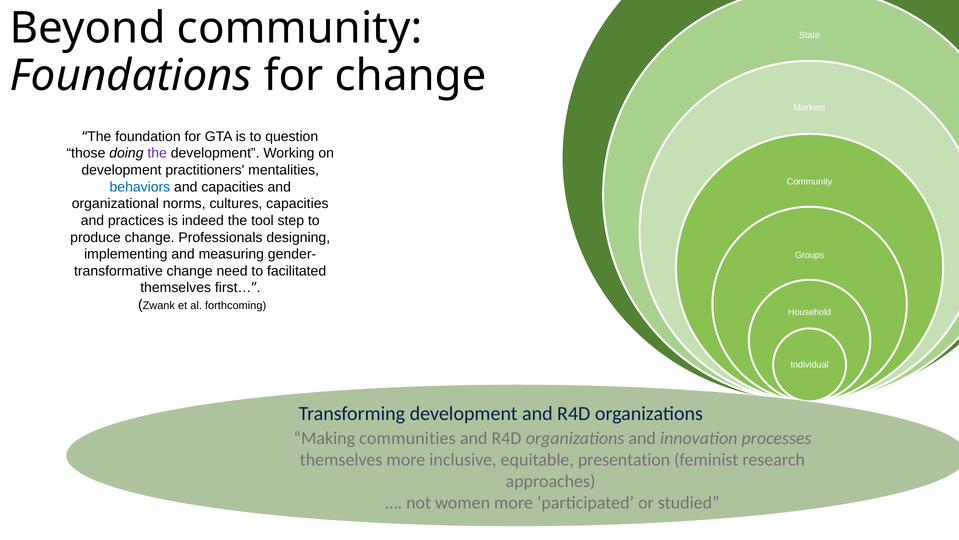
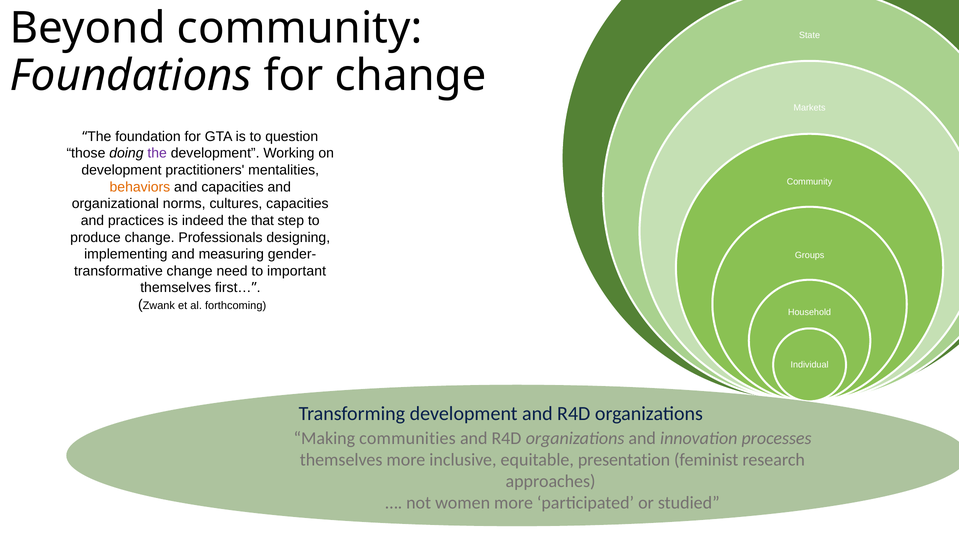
behaviors colour: blue -> orange (140, 187)
tool: tool -> that (263, 220)
facilitated: facilitated -> important (297, 271)
